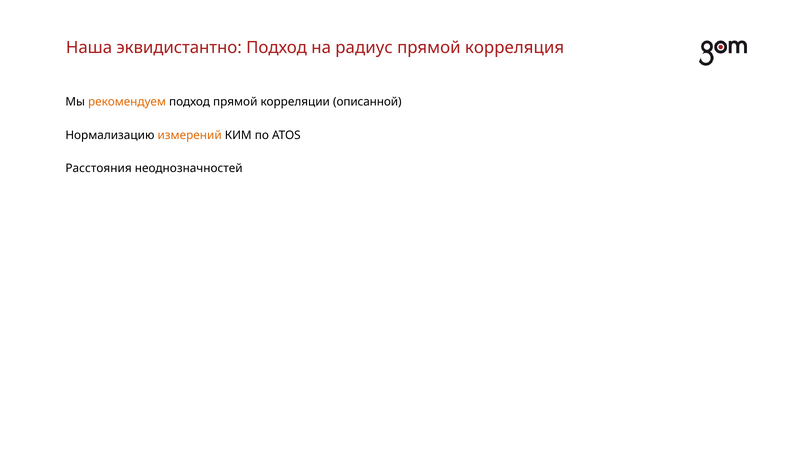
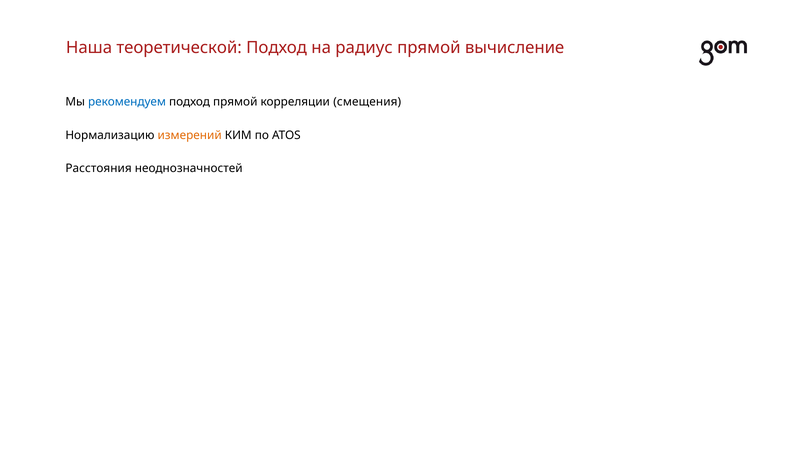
эквидистантно: эквидистантно -> теоретической (179, 48)
корреляция: корреляция -> вычисление (515, 48)
рекомендуем colour: orange -> blue (127, 102)
описанной: описанной -> смещения (367, 102)
